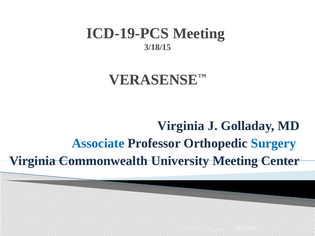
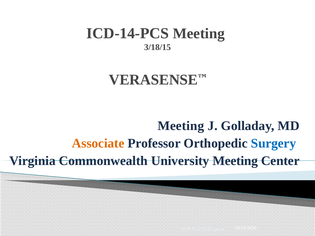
ICD-19-PCS: ICD-19-PCS -> ICD-14-PCS (128, 33)
Virginia: Virginia -> Meeting (181, 126)
Associate colour: blue -> orange (98, 143)
